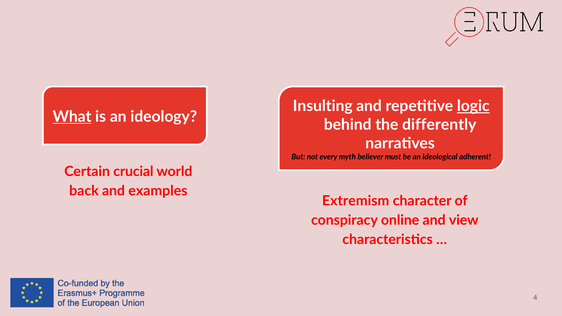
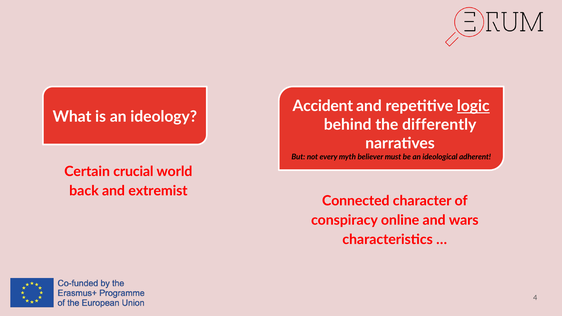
Insulting: Insulting -> Accident (323, 106)
What underline: present -> none (72, 117)
examples: examples -> extremist (158, 191)
Extremism: Extremism -> Connected (356, 201)
view: view -> wars (464, 220)
